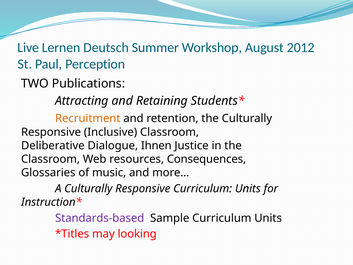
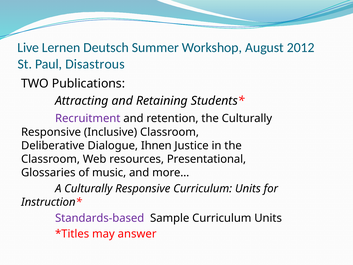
Perception: Perception -> Disastrous (95, 64)
Recruitment colour: orange -> purple (88, 118)
Consequences: Consequences -> Presentational (206, 159)
looking: looking -> answer (137, 234)
